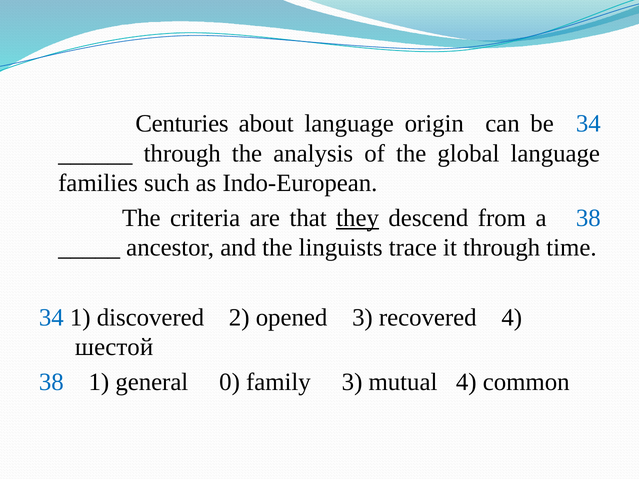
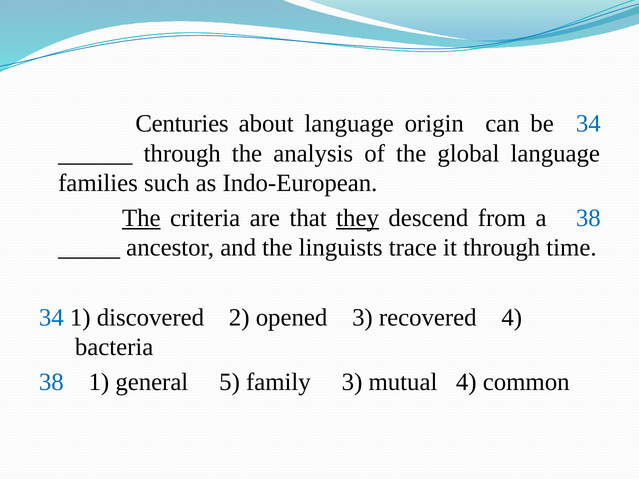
The underline: none -> present (141, 218)
шестой: шестой -> bacteria (114, 347)
0: 0 -> 5 (230, 382)
